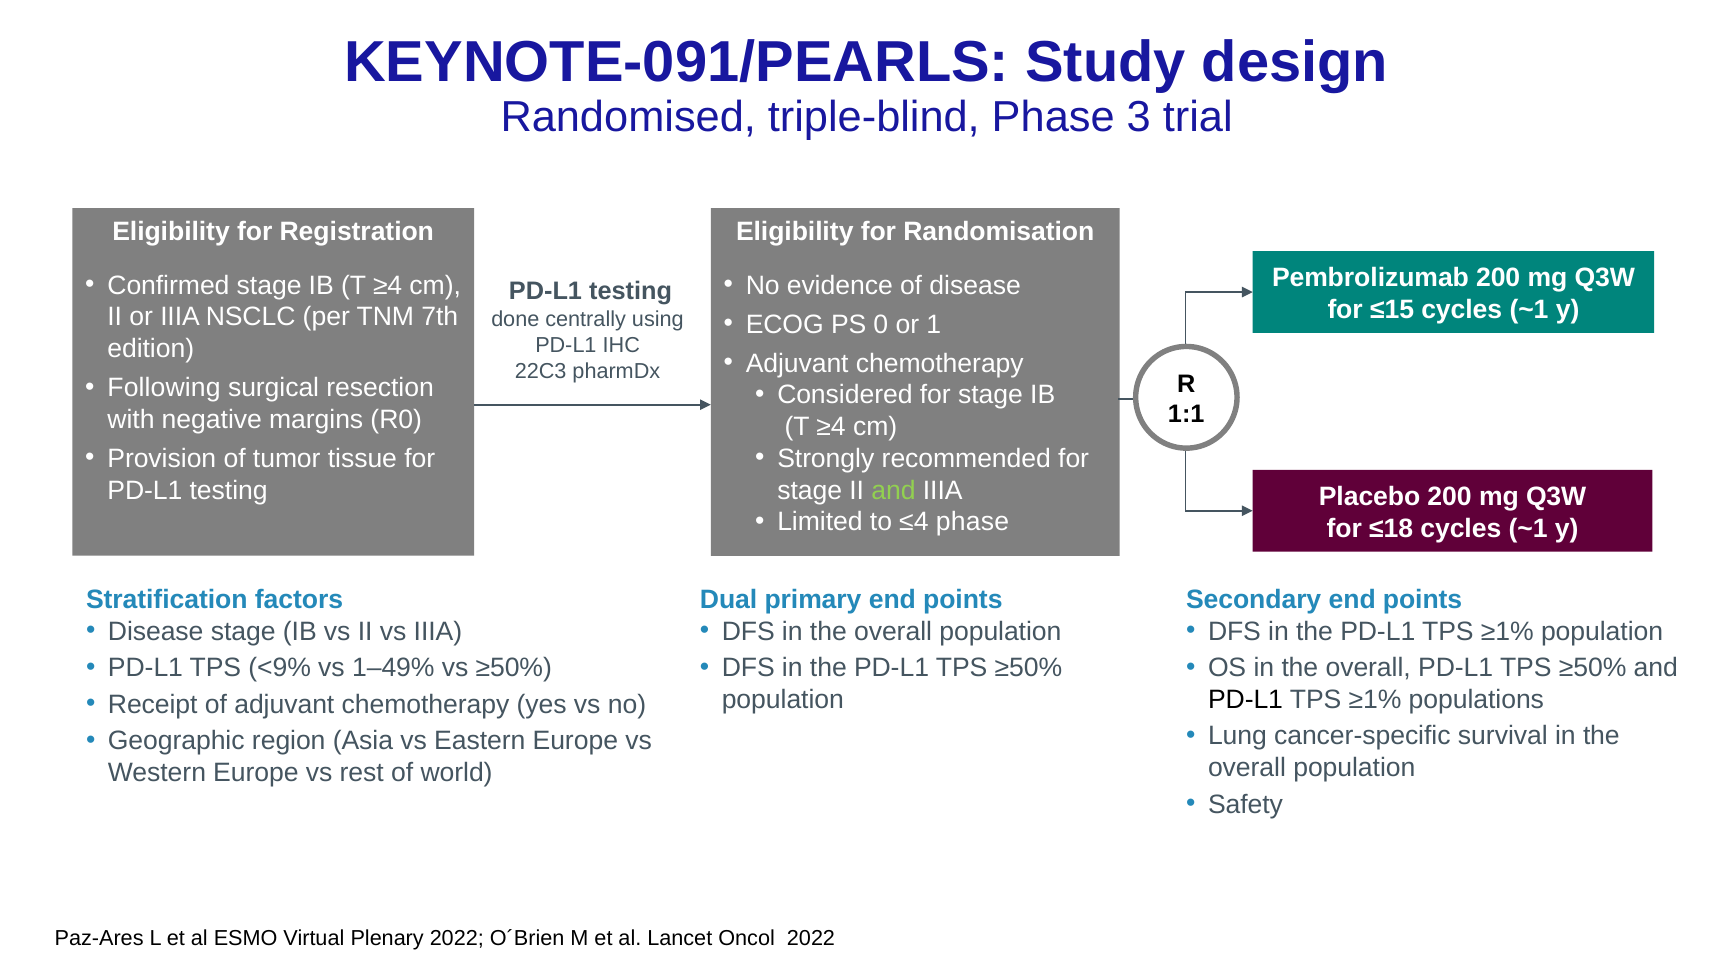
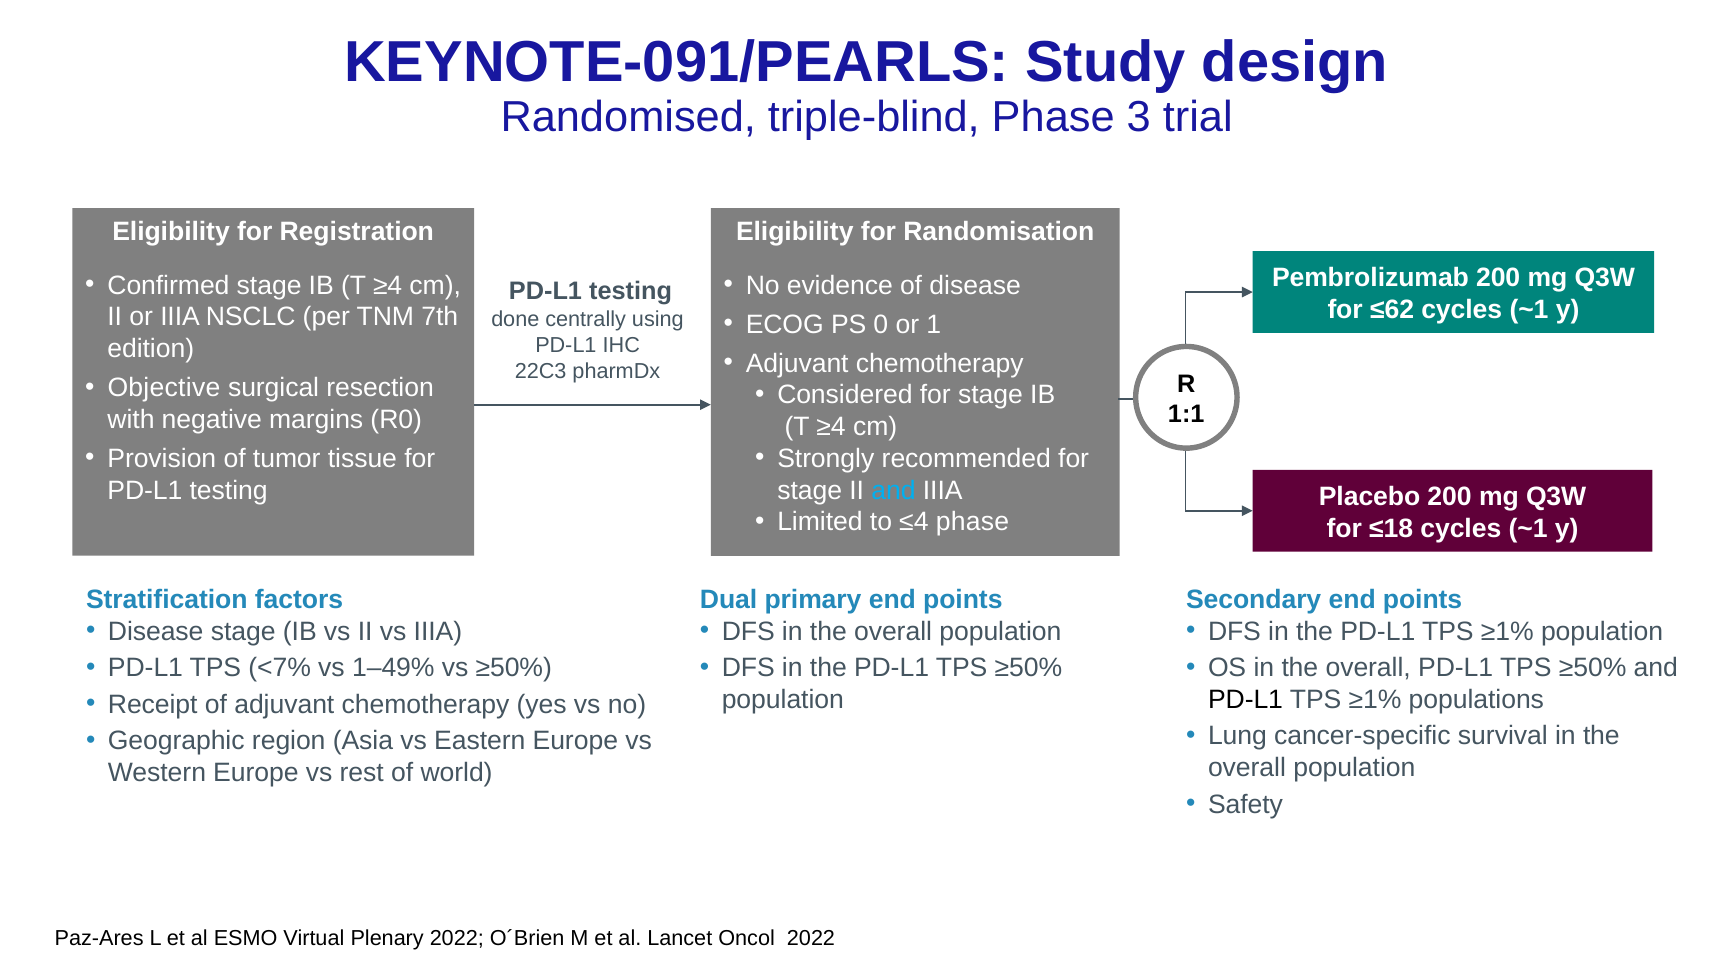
≤15: ≤15 -> ≤62 (1392, 310)
Following: Following -> Objective (164, 388)
and colour: light green -> light blue (894, 491)
<9%: <9% -> <7% (280, 668)
